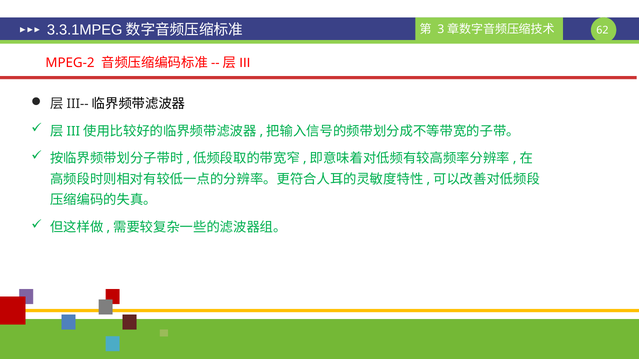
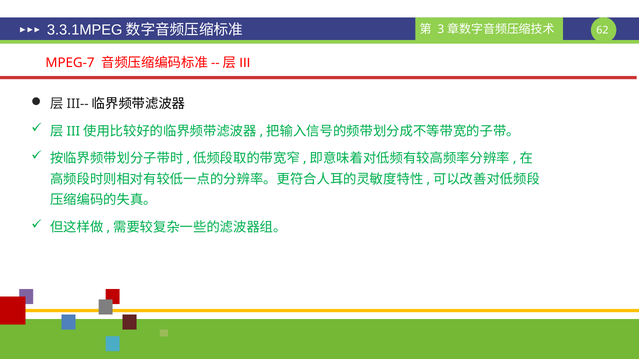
MPEG-2: MPEG-2 -> MPEG-7 (70, 63)
